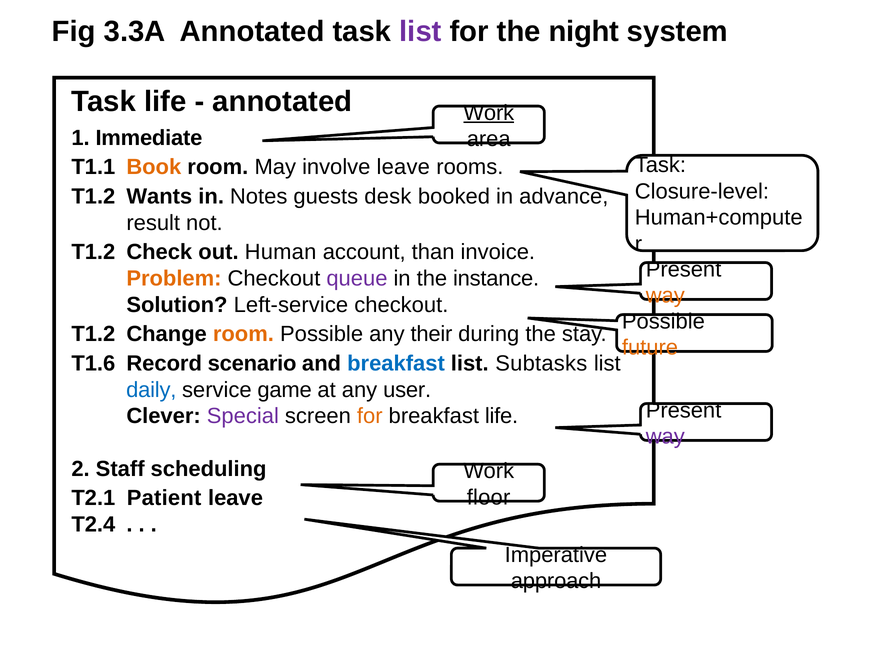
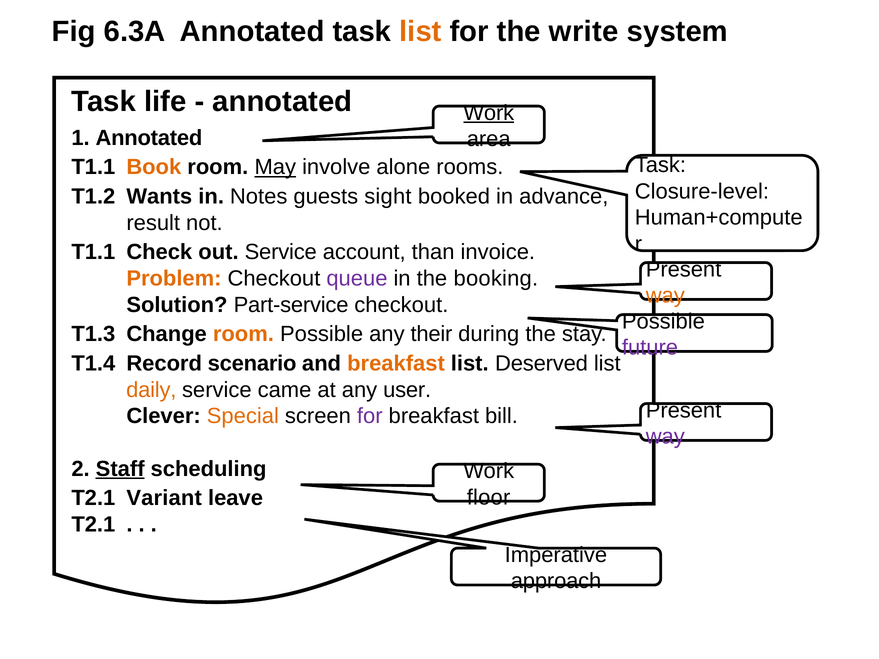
3.3A: 3.3A -> 6.3A (135, 31)
list colour: purple -> orange (421, 31)
night: night -> write (584, 31)
1 Immediate: Immediate -> Annotated (149, 138)
May underline: none -> present (275, 167)
involve leave: leave -> alone (403, 167)
desk: desk -> sight (388, 197)
T1.2: T1.2 -> T1.1 (93, 252)
out Human: Human -> Service (281, 252)
instance: instance -> booking (496, 279)
Left-service: Left-service -> Part-service (291, 305)
T1.2: T1.2 -> T1.3 (93, 334)
future colour: orange -> purple (650, 348)
T1.6: T1.6 -> T1.4 (93, 364)
breakfast colour: blue -> orange (396, 364)
Subtasks: Subtasks -> Deserved (542, 364)
daily colour: blue -> orange (151, 390)
game: game -> came (285, 390)
Special colour: purple -> orange (243, 416)
for colour: orange -> purple (370, 416)
breakfast life: life -> bill (501, 416)
Staff underline: none -> present (120, 469)
Patient: Patient -> Variant (164, 498)
T2.4: T2.4 -> T2.1 (93, 525)
